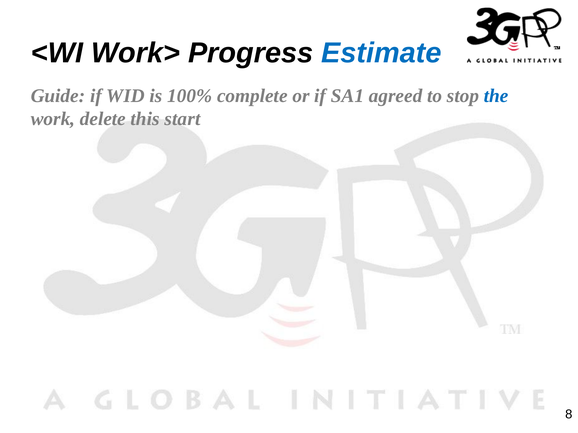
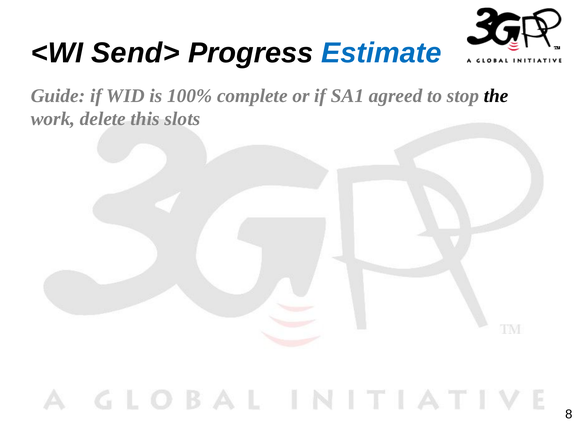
Work>: Work> -> Send> (135, 53)
the colour: blue -> black (496, 96)
start: start -> slots (182, 119)
